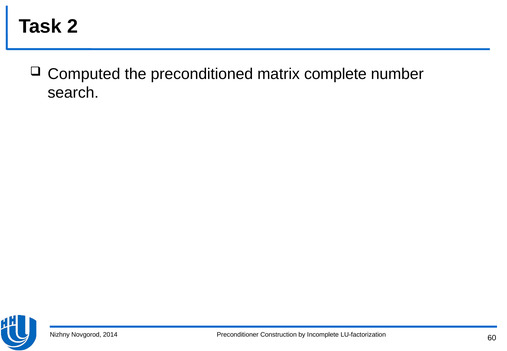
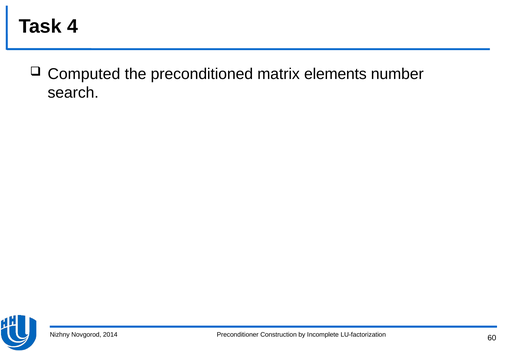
2: 2 -> 4 (72, 26)
complete: complete -> elements (335, 74)
